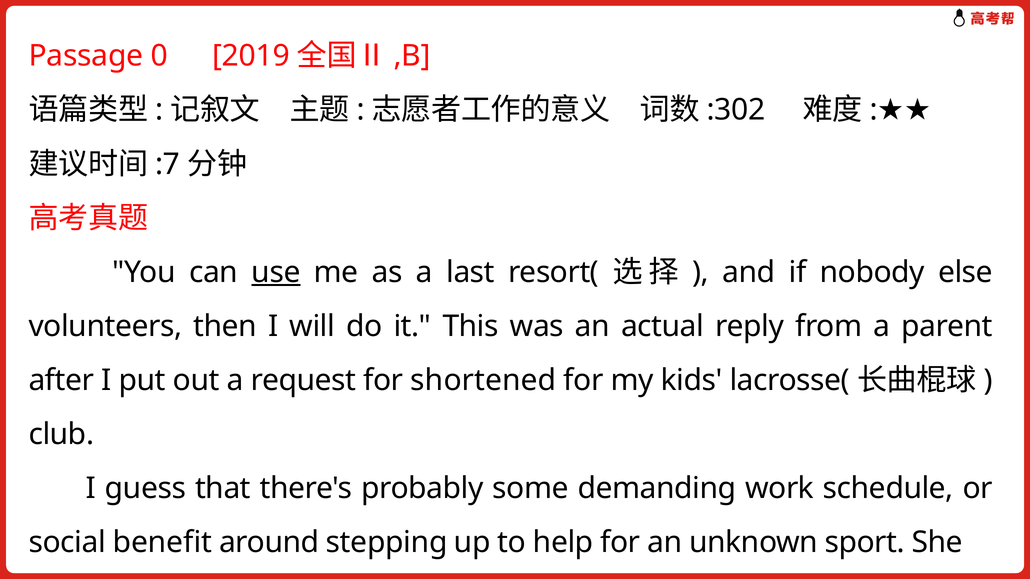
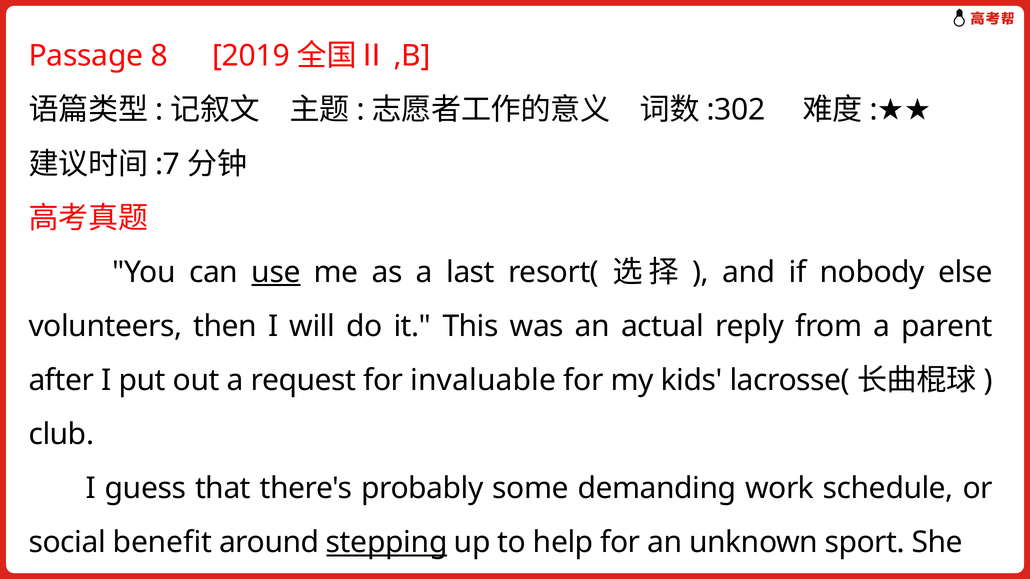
0: 0 -> 8 (159, 56)
shortened: shortened -> invaluable (483, 381)
stepping underline: none -> present (387, 543)
